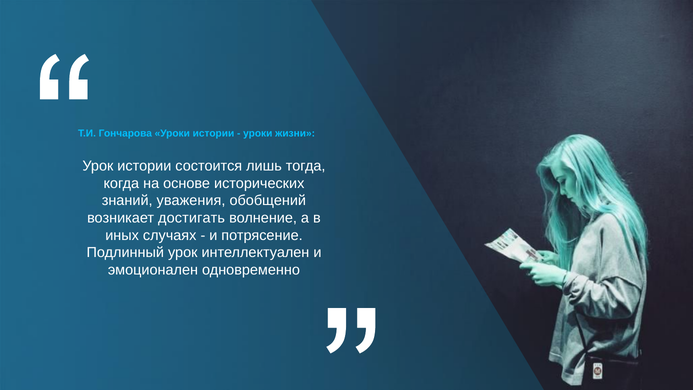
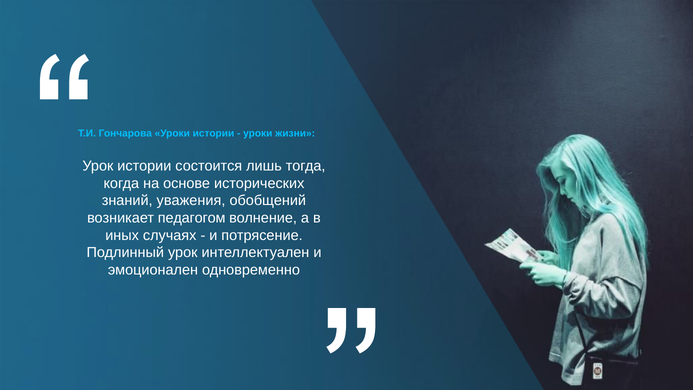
достигать: достигать -> педагогом (192, 218)
